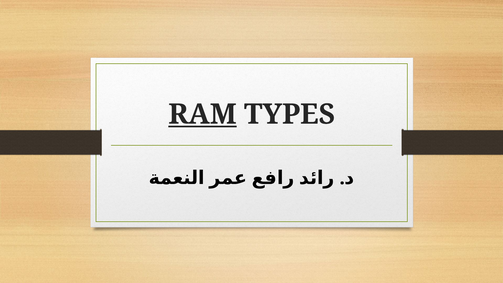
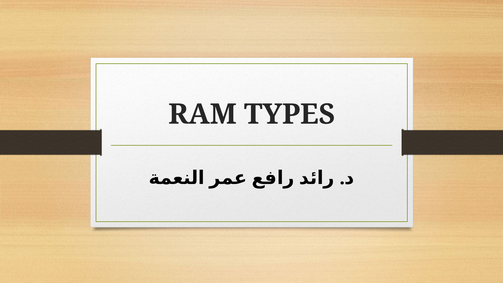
RAM underline: present -> none (203, 114)
